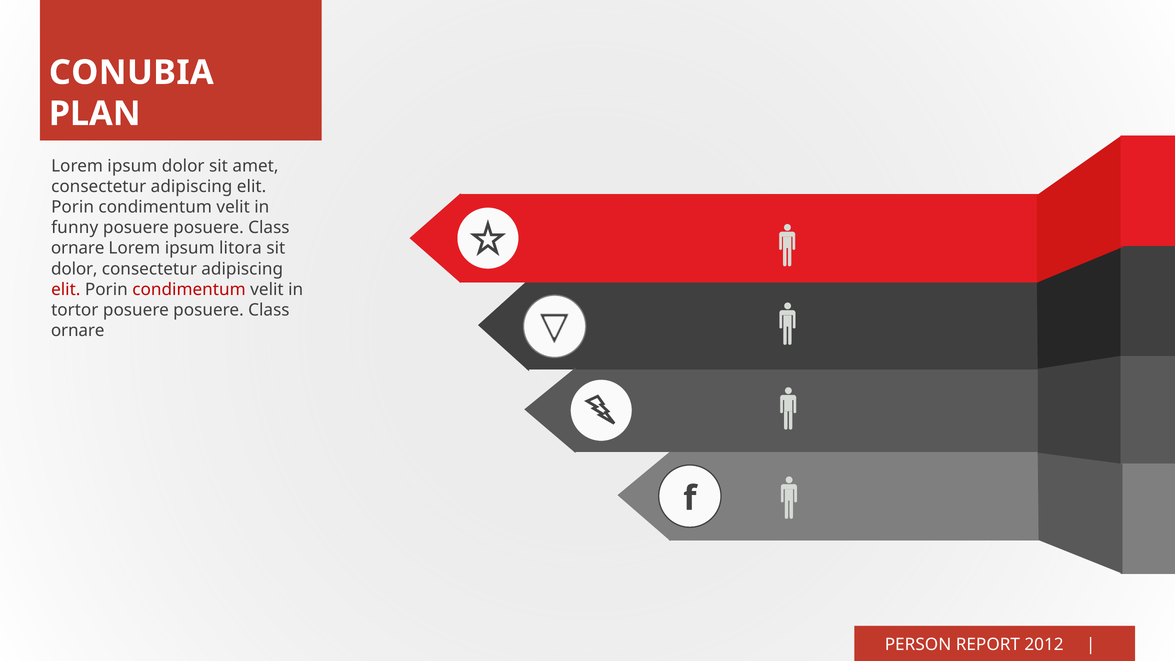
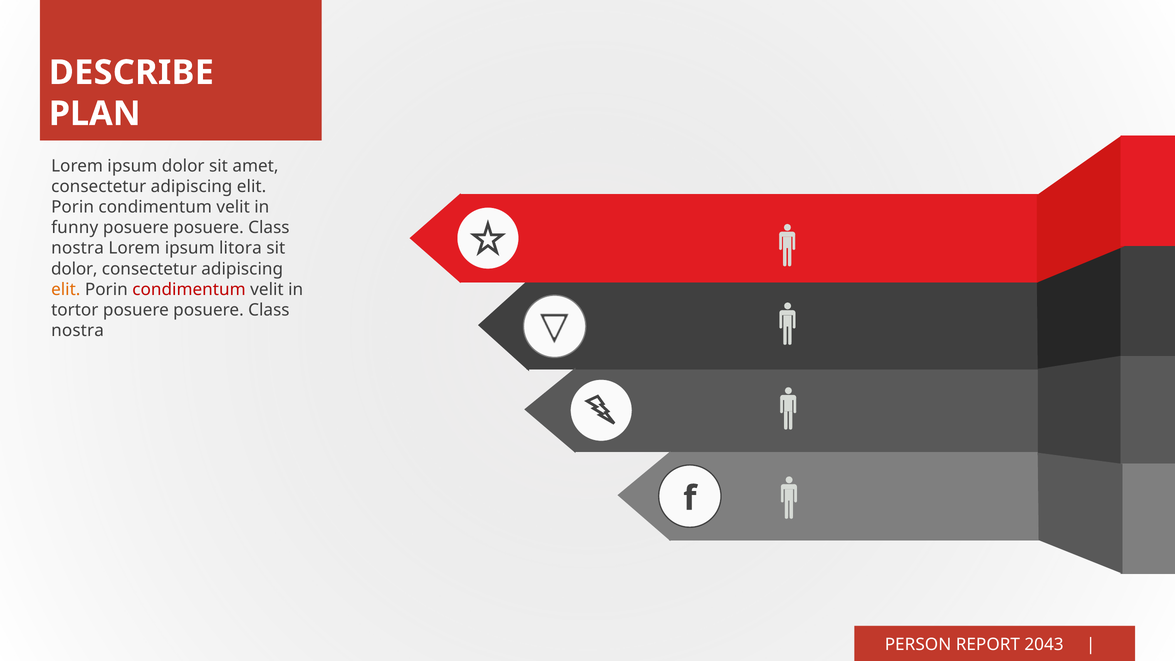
CONUBIA: CONUBIA -> DESCRIBE (131, 73)
ornare: ornare -> nostra (78, 248)
elit colour: red -> orange (66, 289)
ornare: ornare -> nostra (78, 331)
2012: 2012 -> 2043 (1044, 645)
